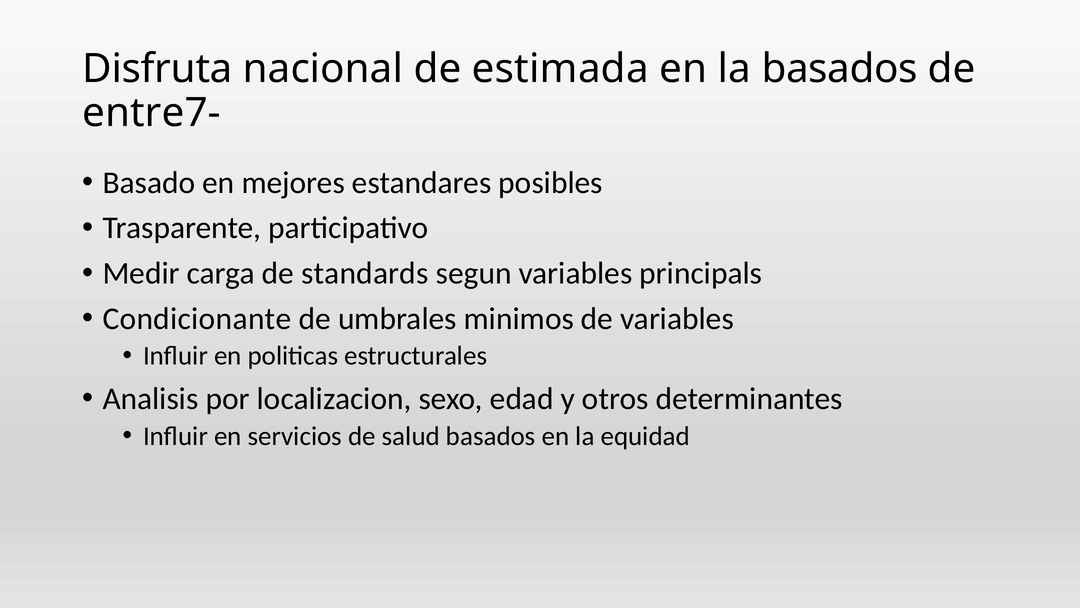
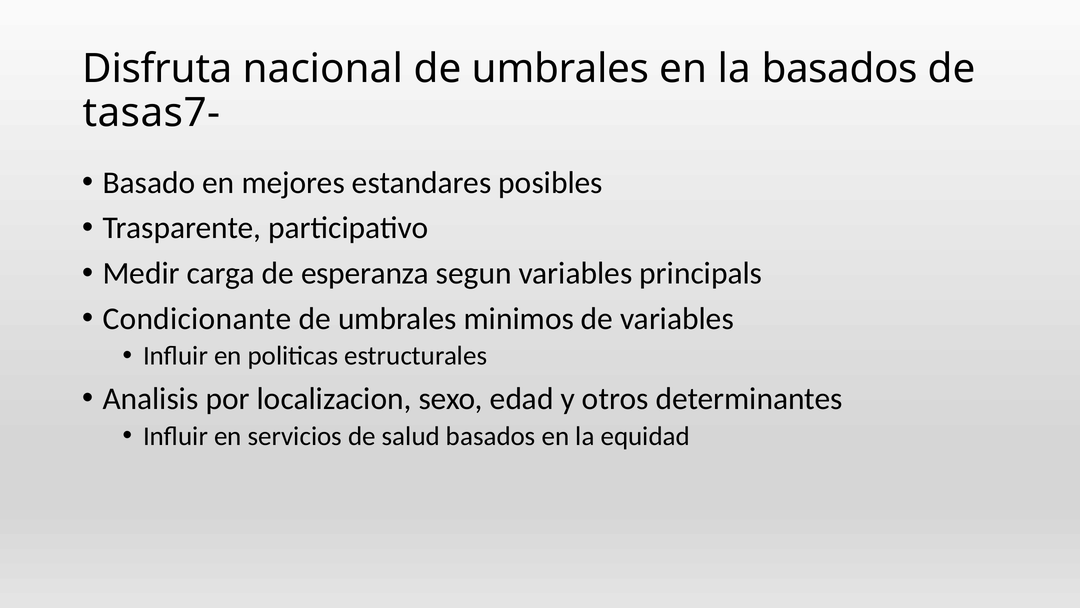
nacional de estimada: estimada -> umbrales (561, 69)
entre7-: entre7- -> tasas7- (151, 113)
standards: standards -> esperanza (365, 273)
